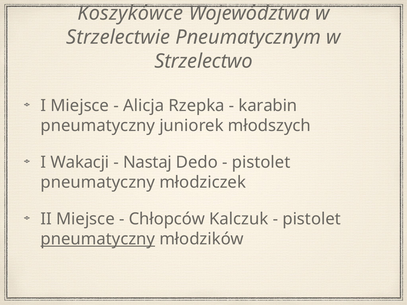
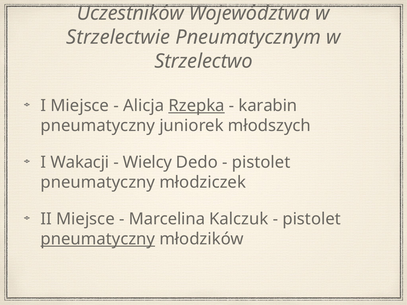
Koszykówce: Koszykówce -> Uczestników (131, 13)
Rzepka underline: none -> present (197, 106)
Nastaj: Nastaj -> Wielcy (147, 162)
Chłopców: Chłopców -> Marcelina (167, 219)
